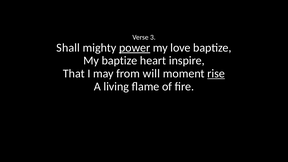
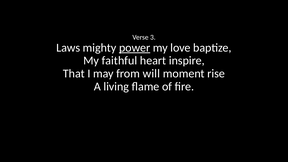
Shall: Shall -> Laws (68, 48)
My baptize: baptize -> faithful (119, 61)
rise underline: present -> none (216, 74)
